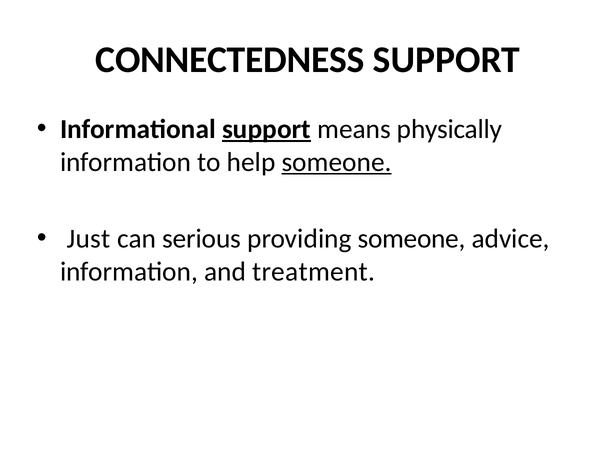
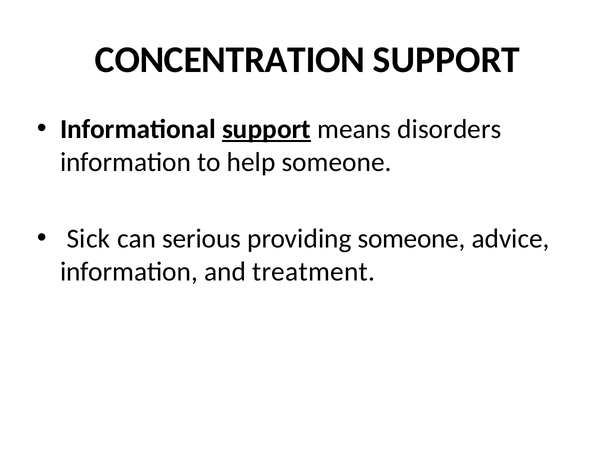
CONNECTEDNESS: CONNECTEDNESS -> CONCENTRATION (230, 60)
physically: physically -> disorders (449, 129)
someone underline: present -> none (337, 162)
Just: Just -> Sick (88, 239)
